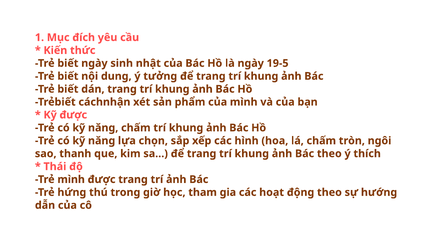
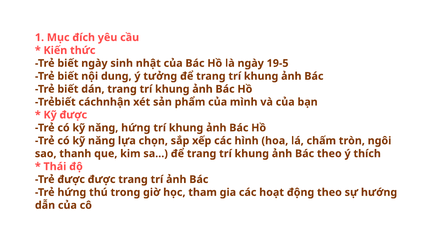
năng chấm: chấm -> hứng (136, 128)
Trẻ mình: mình -> được (71, 179)
